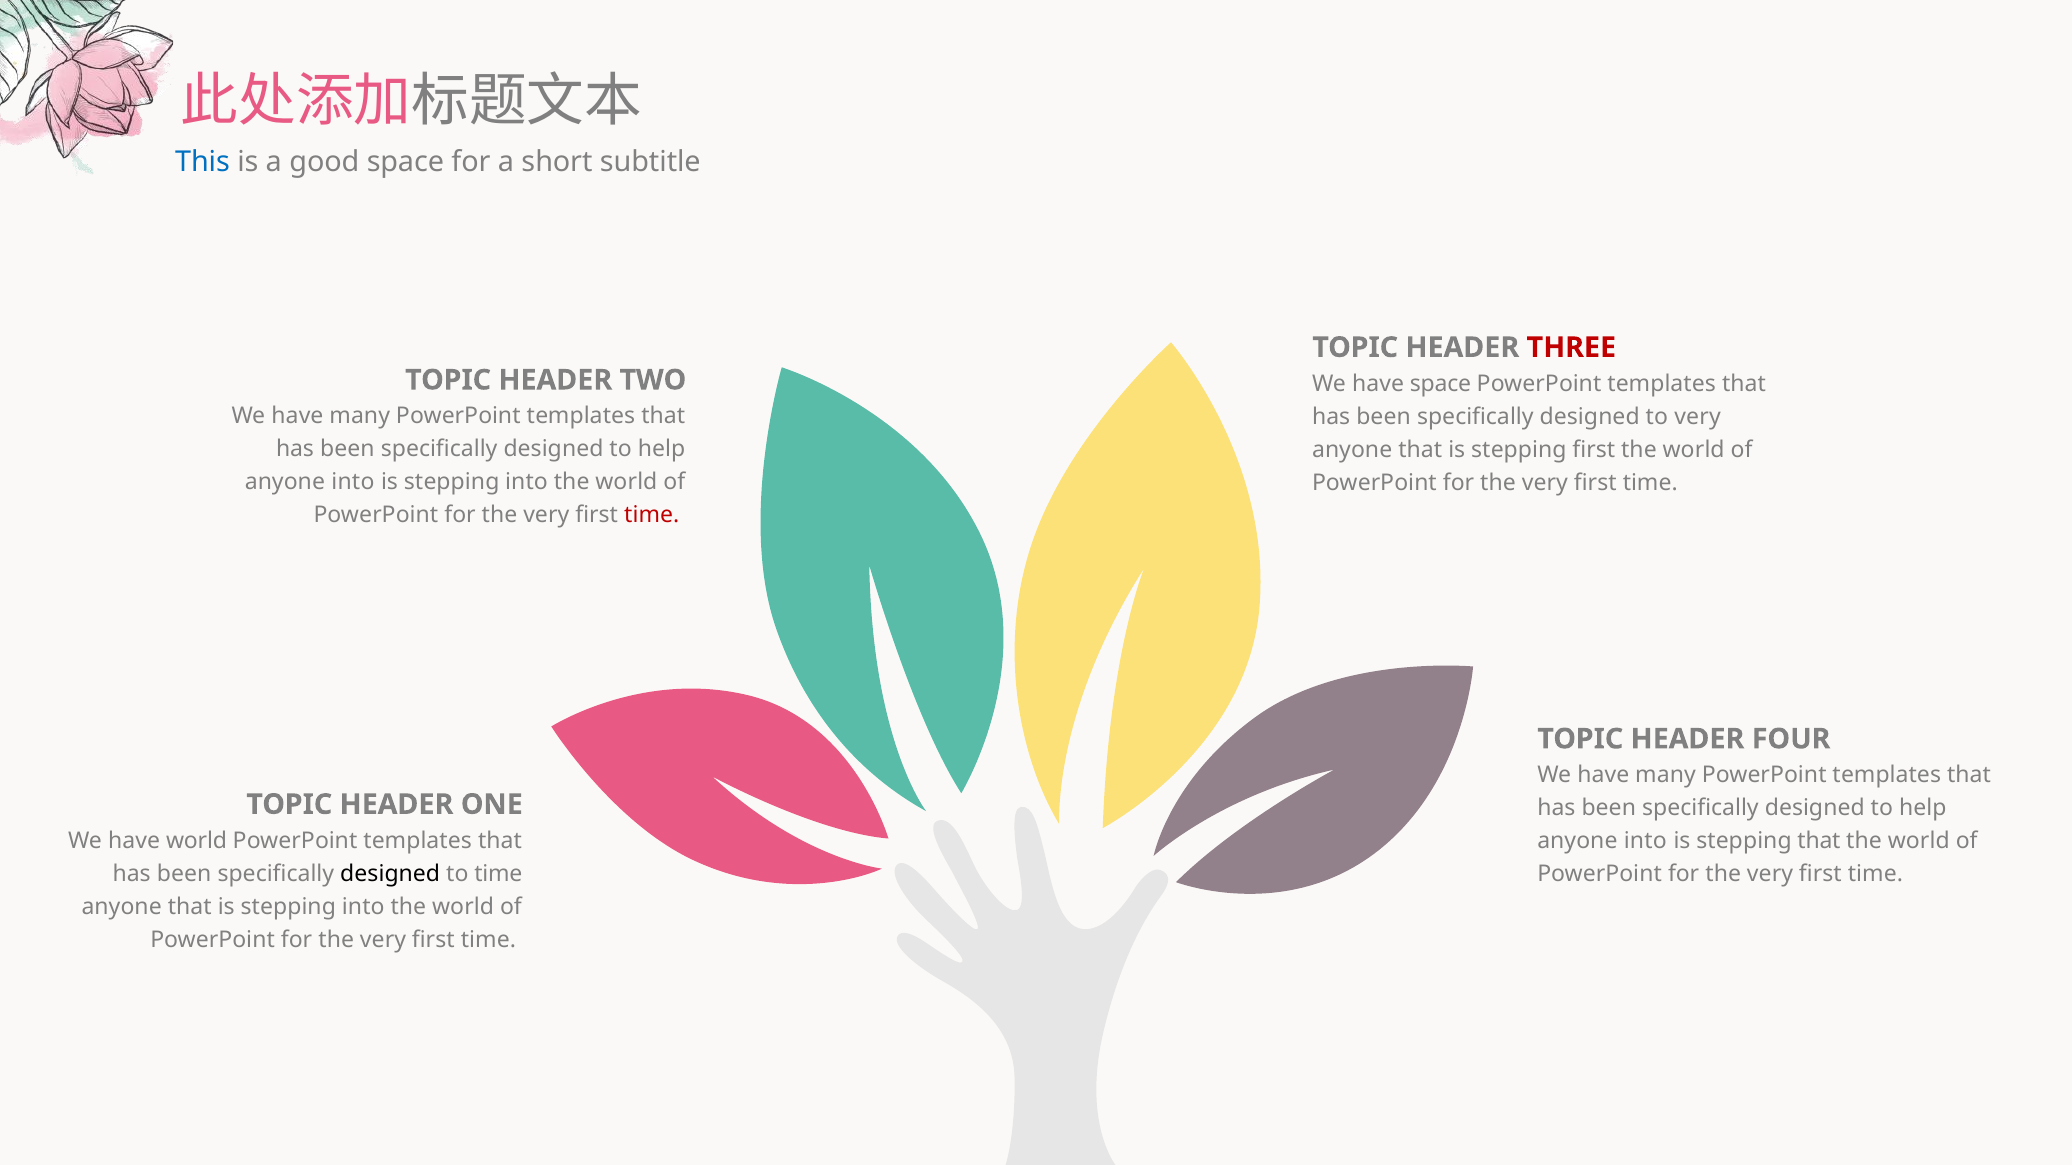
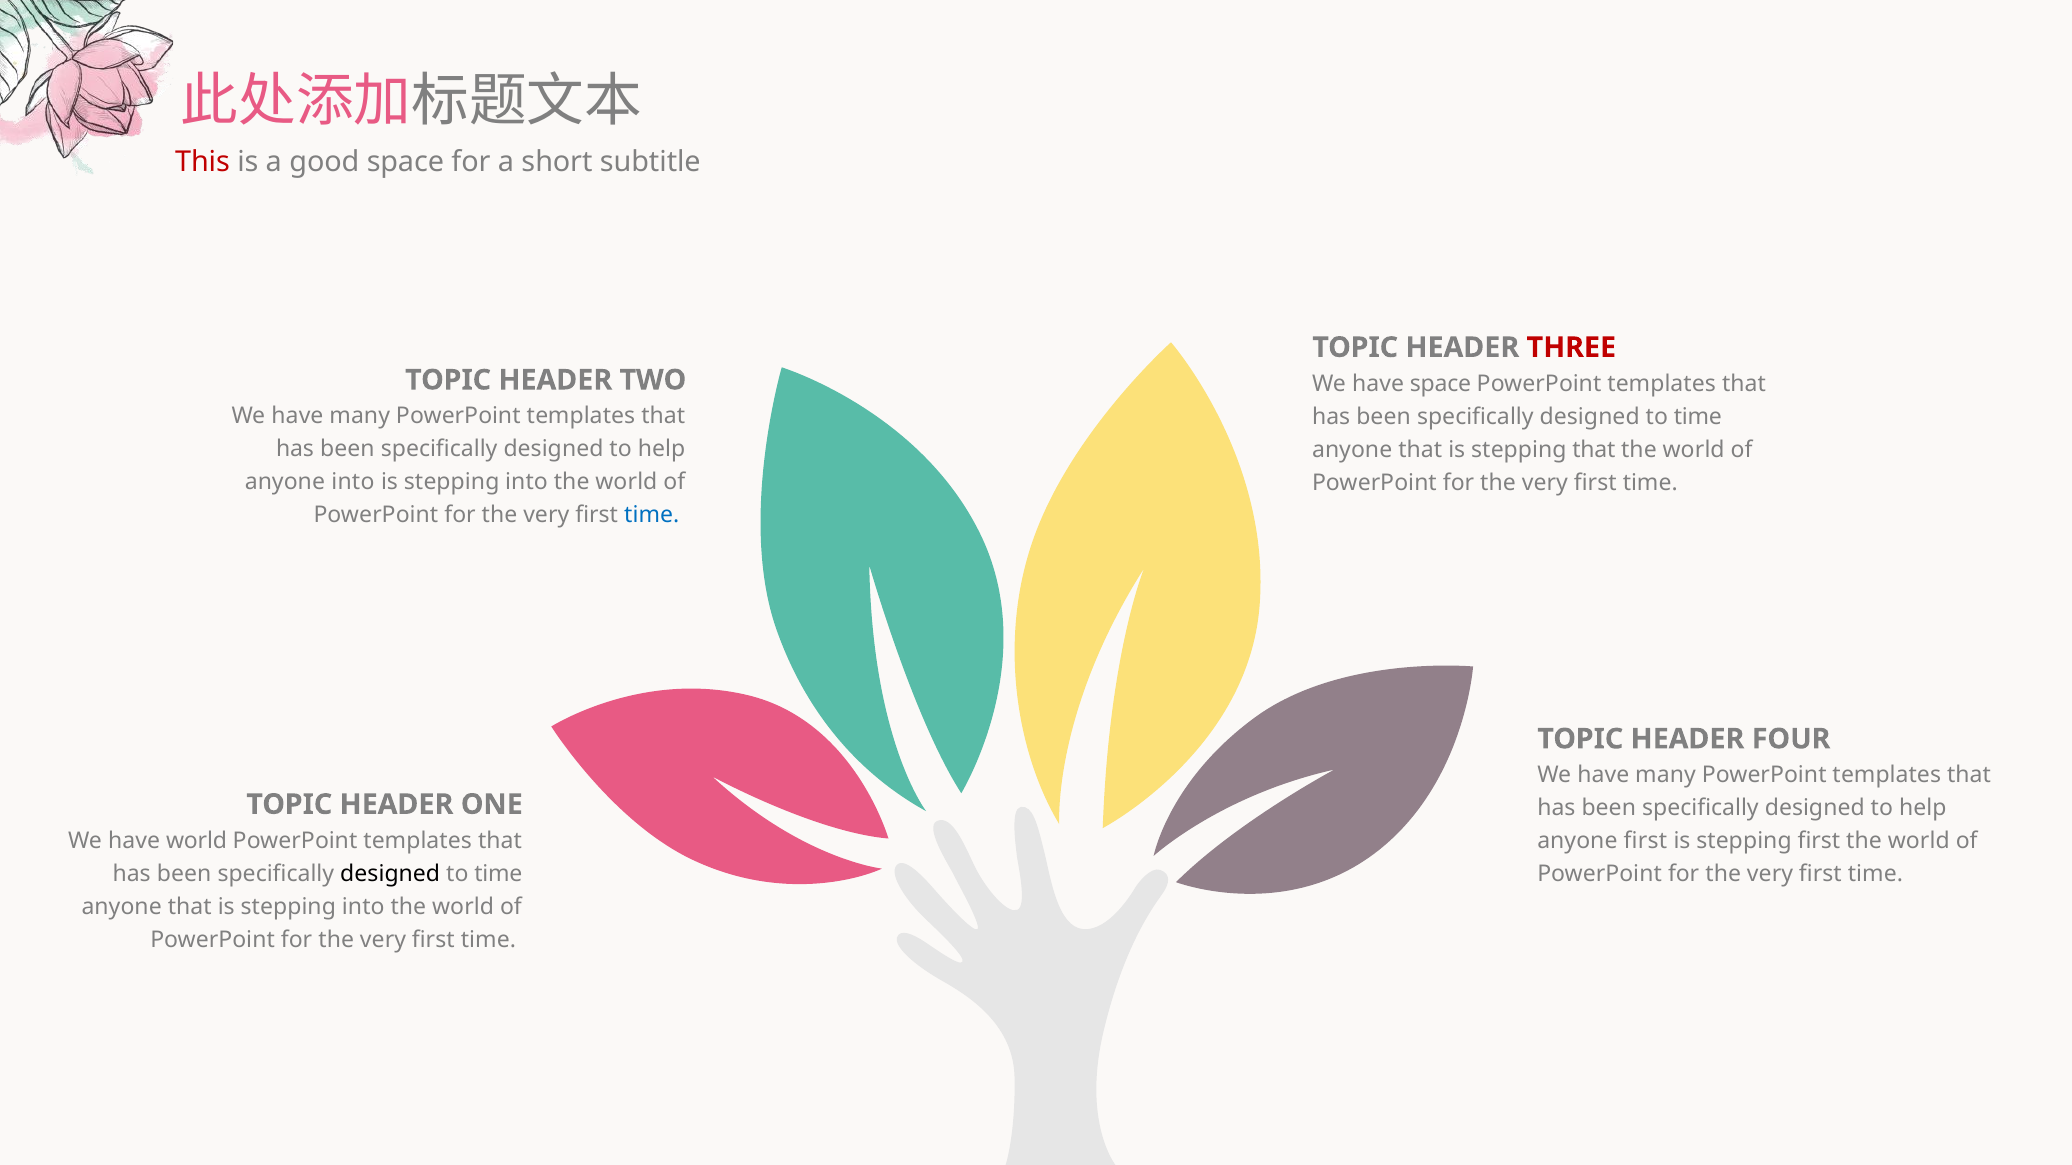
This colour: blue -> red (202, 162)
very: very -> time (1698, 417)
stepping first: first -> that (1594, 450)
time colour: red -> blue (652, 515)
into: into -> first (1645, 842)
stepping that: that -> first (1819, 842)
